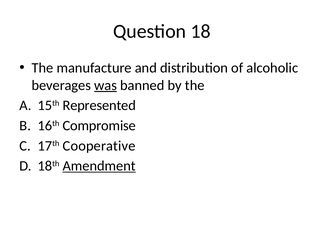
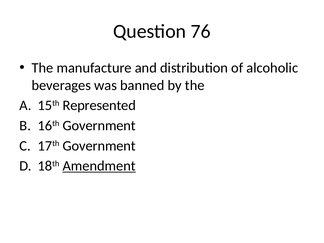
18: 18 -> 76 (201, 31)
was underline: present -> none (106, 85)
16th Compromise: Compromise -> Government (99, 126)
17th Cooperative: Cooperative -> Government (99, 146)
